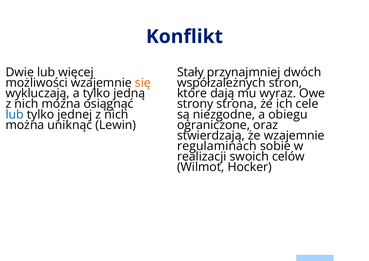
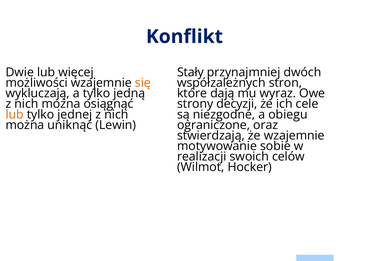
strona: strona -> decyzji (237, 104)
lub colour: blue -> orange (15, 114)
regulaminach: regulaminach -> motywowanie (217, 146)
